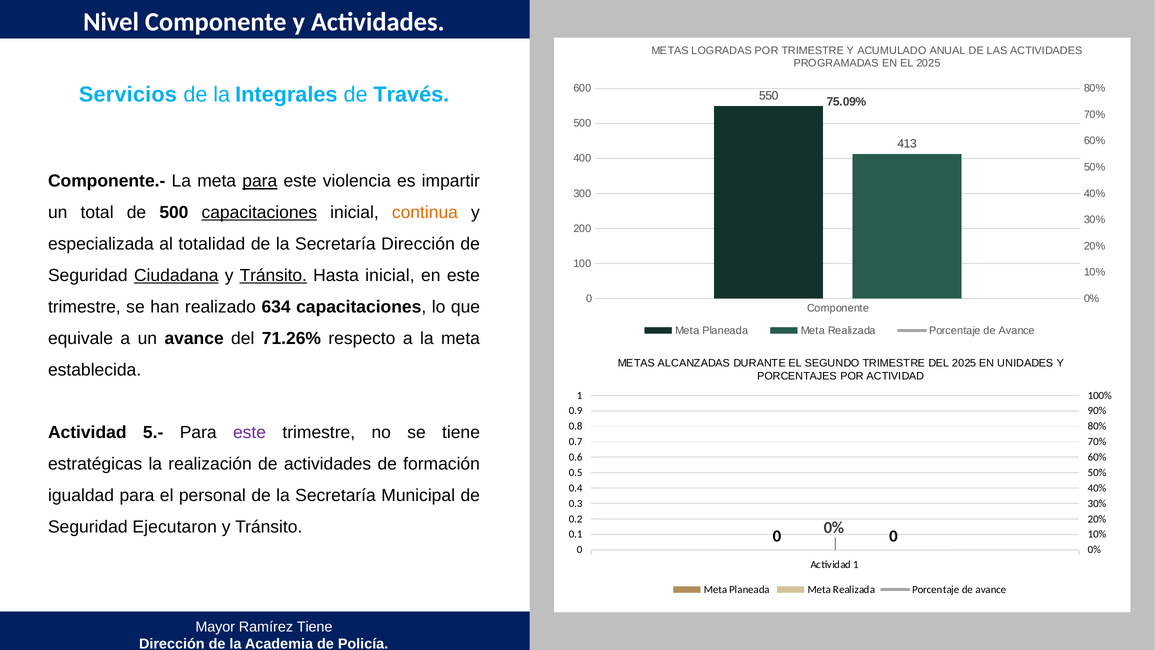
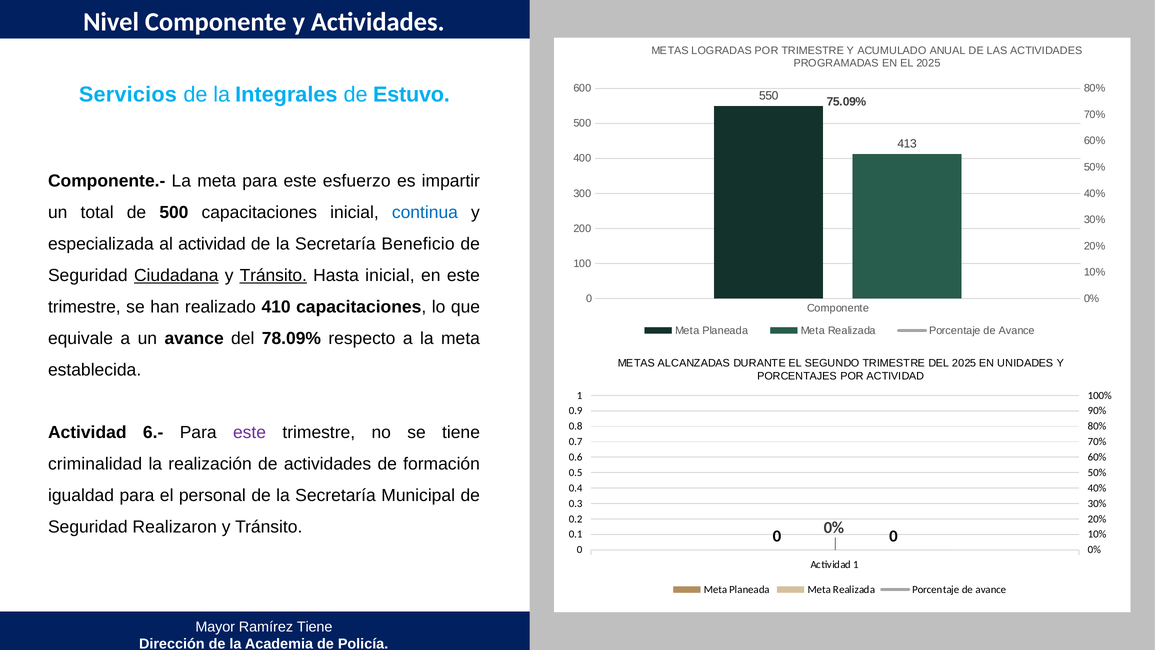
Través: Través -> Estuvo (411, 95)
para underline: present -> none (260, 181)
violencia: violencia -> esfuerzo (357, 181)
capacitaciones underline: present -> none (259, 213)
continua colour: orange -> blue (425, 213)
al totalidad: totalidad -> actividad (212, 244)
Secretaría Dirección: Dirección -> Beneficio (418, 244)
634: 634 -> 410 (276, 307)
71.26%: 71.26% -> 78.09% (291, 338)
5.-: 5.- -> 6.- (153, 432)
estratégicas: estratégicas -> criminalidad (95, 464)
Ejecutaron: Ejecutaron -> Realizaron (175, 527)
